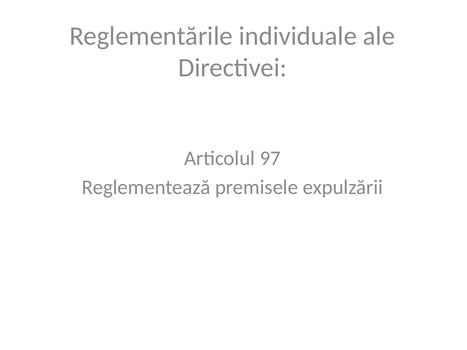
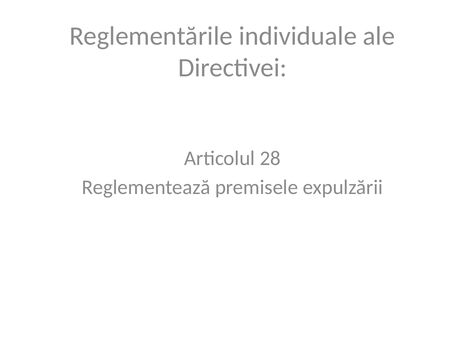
97: 97 -> 28 (270, 158)
